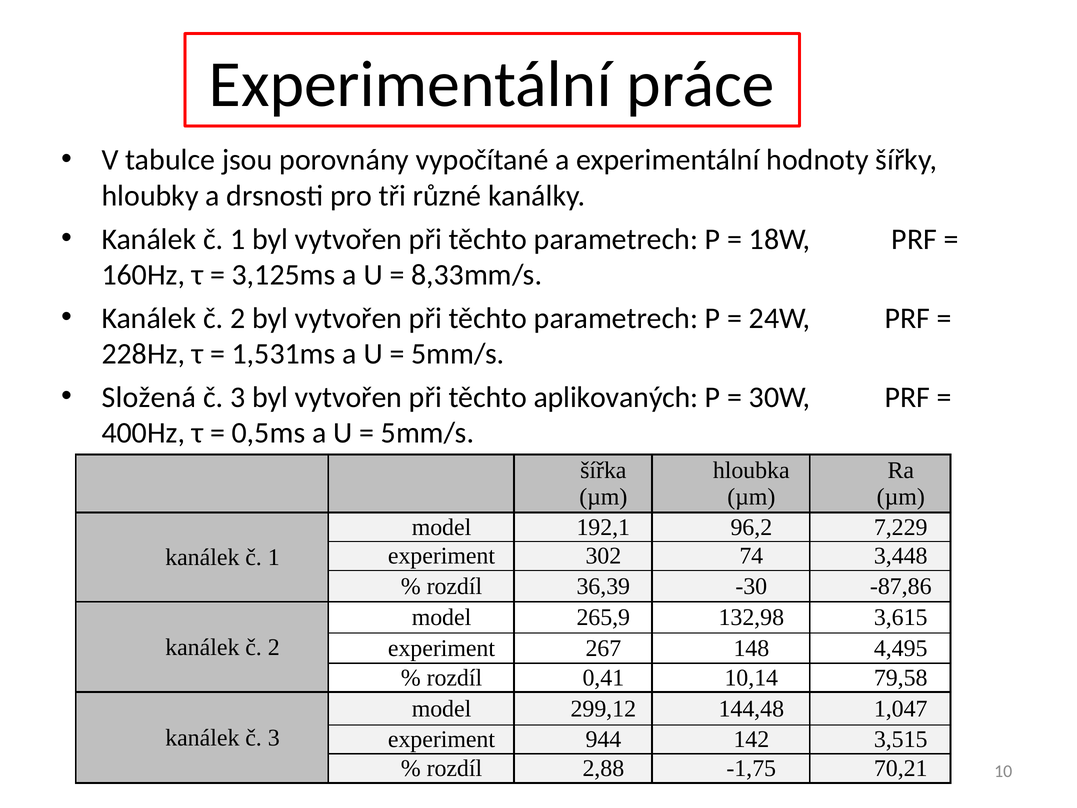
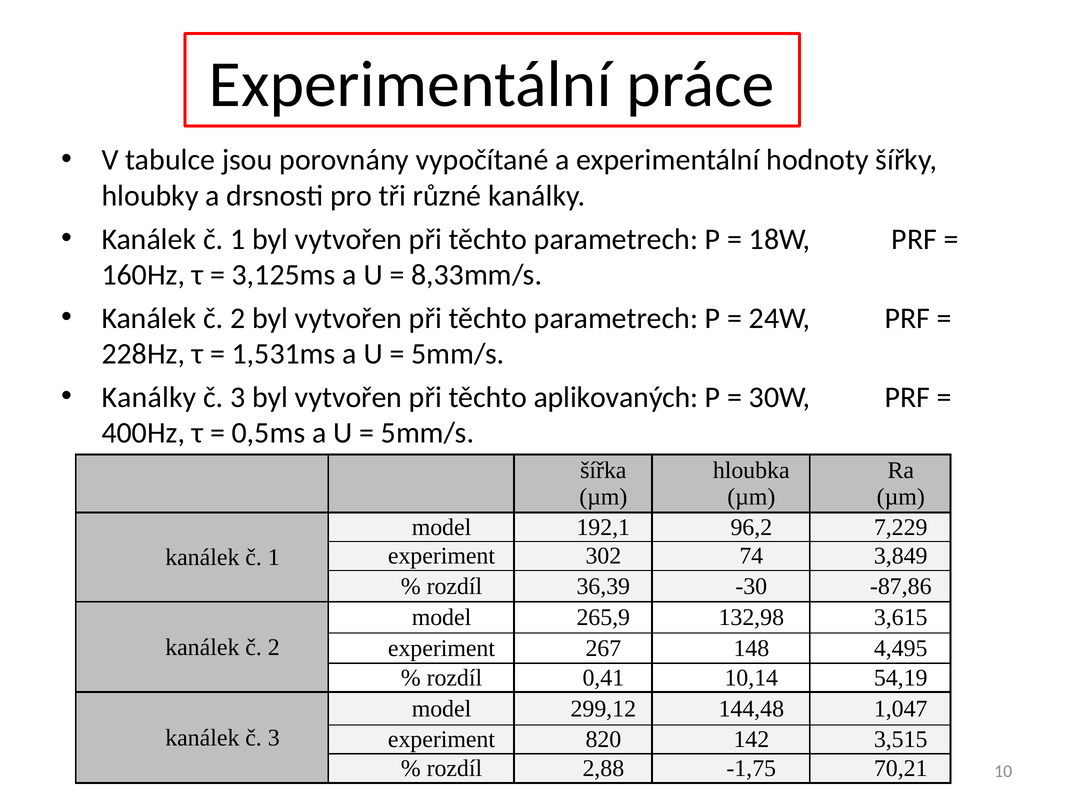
Složená: Složená -> Kanálky (149, 397)
3,448: 3,448 -> 3,849 (901, 556)
79,58: 79,58 -> 54,19 (901, 678)
944: 944 -> 820 (603, 739)
